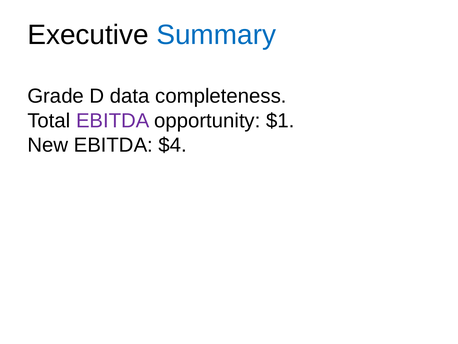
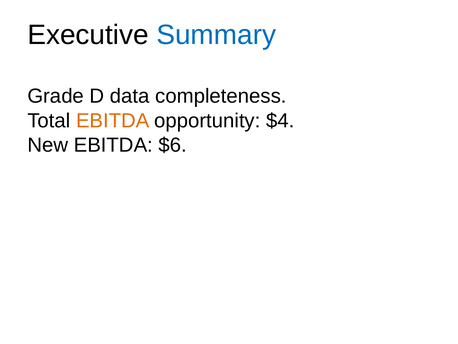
EBITDA colour: purple -> orange (113, 120)
$1: $1 -> $4 (280, 120)
$4: $4 -> $6 (173, 145)
